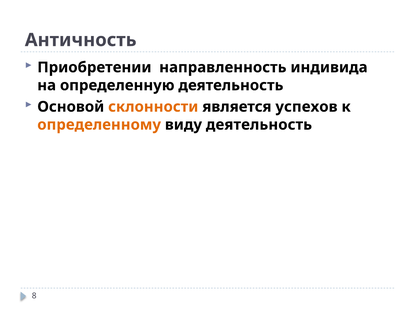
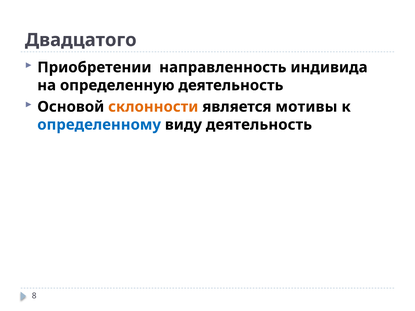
Античность: Античность -> Двадцатого (81, 40)
успехов: успехов -> мотивы (306, 107)
определенному colour: orange -> blue (99, 125)
